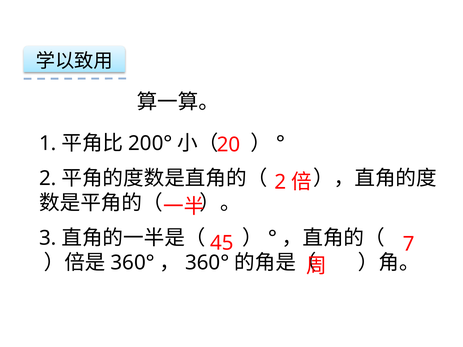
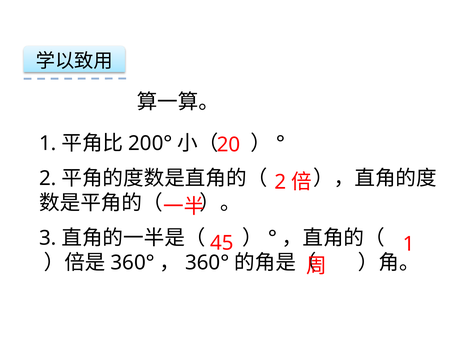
45 7: 7 -> 1 (409, 244)
